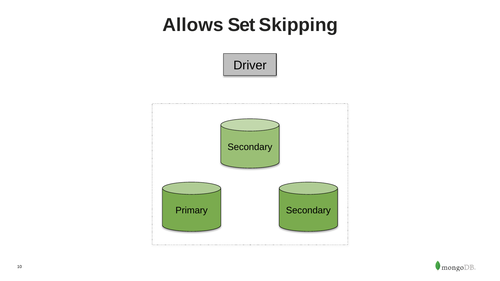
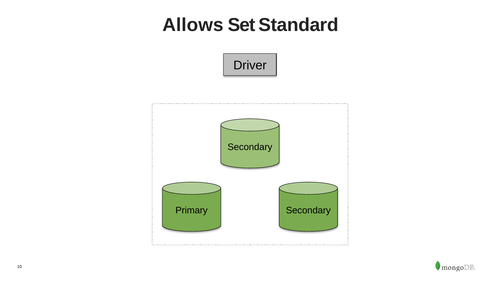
Skipping: Skipping -> Standard (299, 25)
